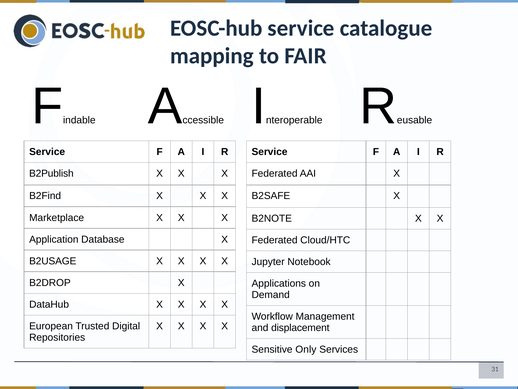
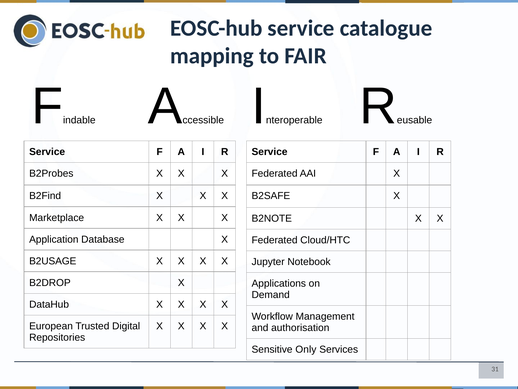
B2Publish: B2Publish -> B2Probes (51, 173)
displacement: displacement -> authorisation (300, 327)
